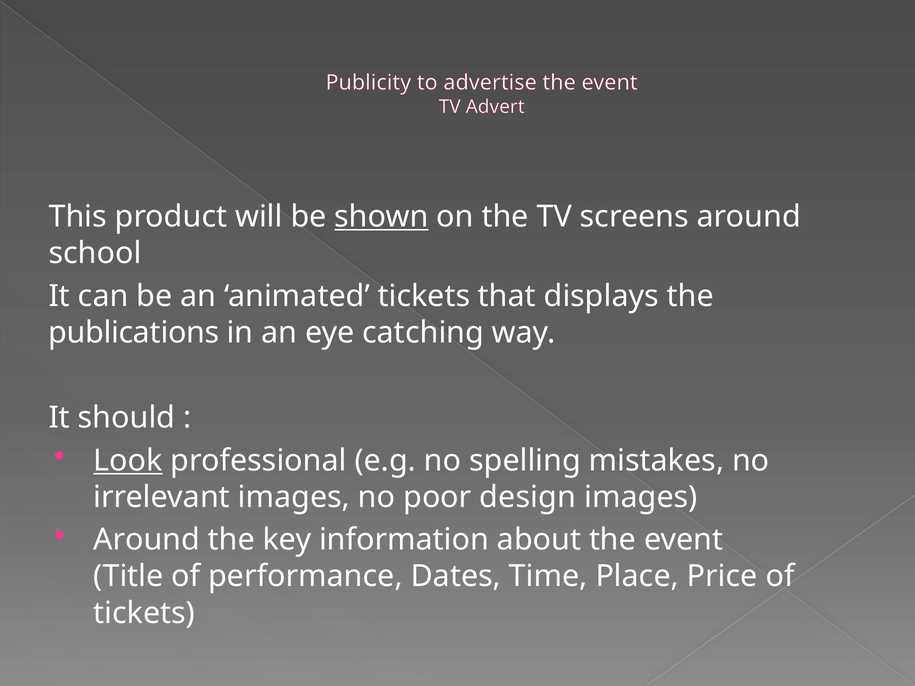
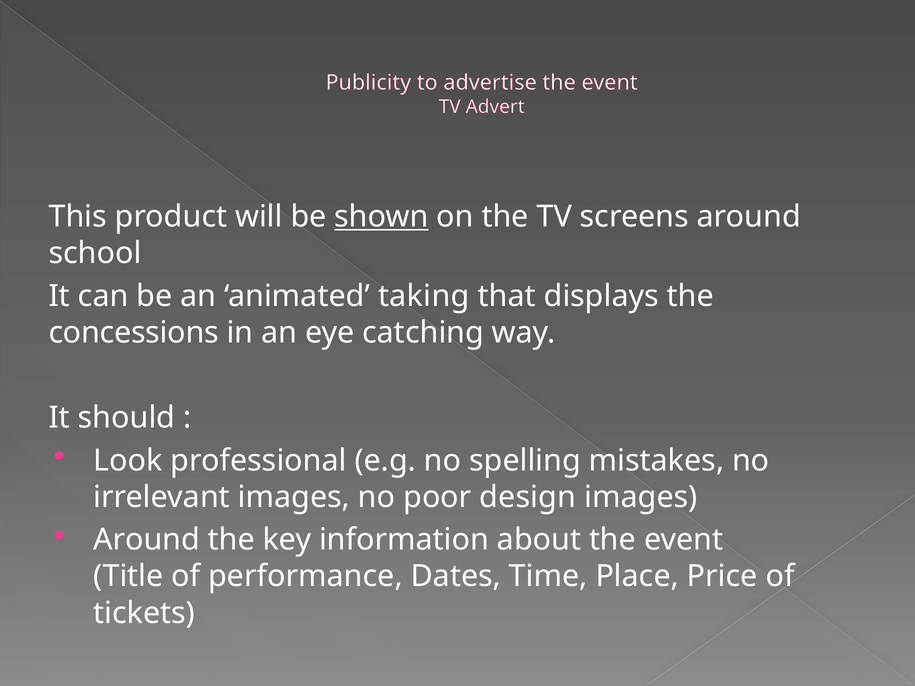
animated tickets: tickets -> taking (424, 296)
publications: publications -> concessions (134, 333)
Look underline: present -> none (128, 461)
